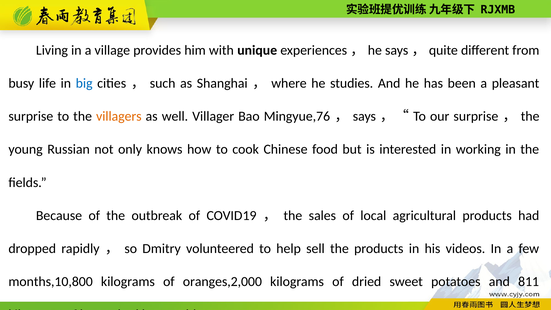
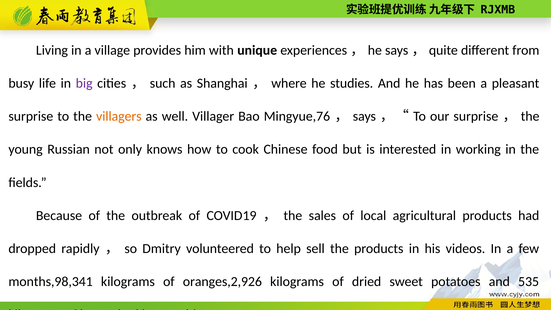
big colour: blue -> purple (84, 83)
months,10,800: months,10,800 -> months,98,341 (51, 282)
oranges,2,000: oranges,2,000 -> oranges,2,926 (222, 282)
811: 811 -> 535 (529, 282)
